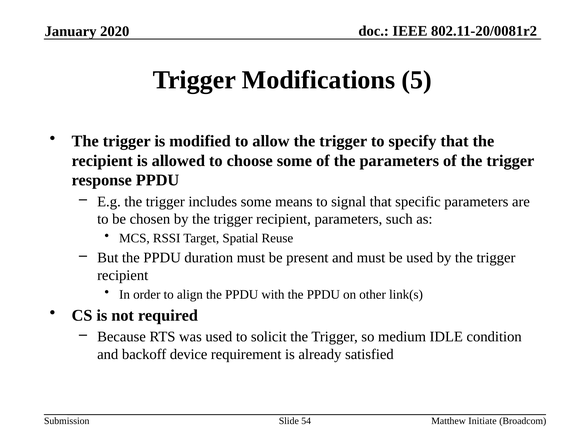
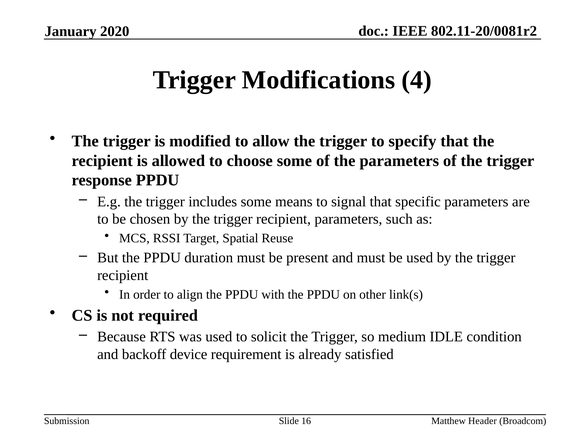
5: 5 -> 4 (417, 80)
54: 54 -> 16 (306, 421)
Initiate: Initiate -> Header (483, 421)
